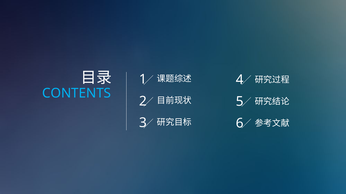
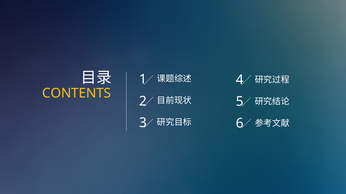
CONTENTS colour: light blue -> yellow (77, 93)
